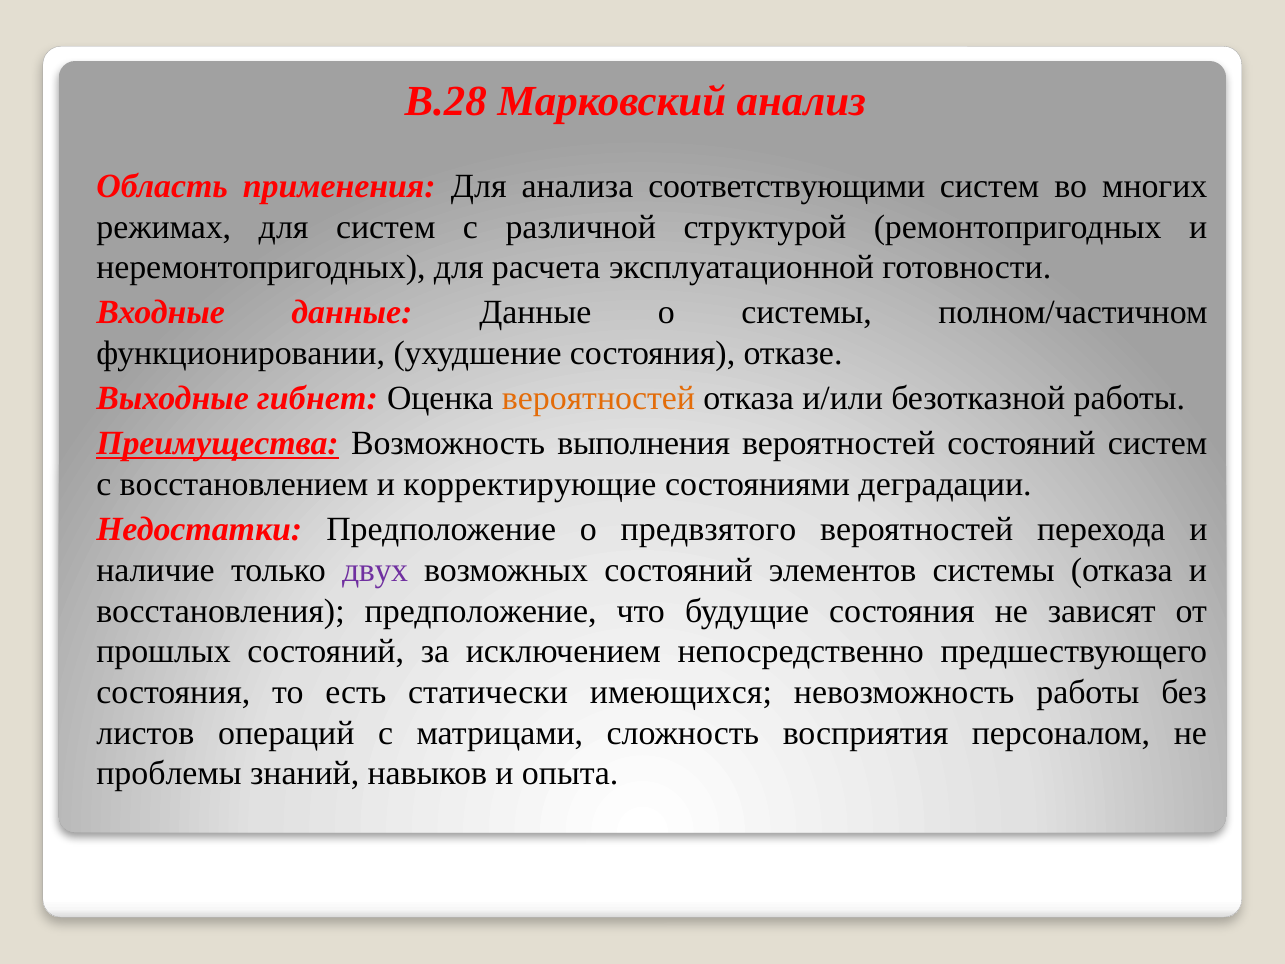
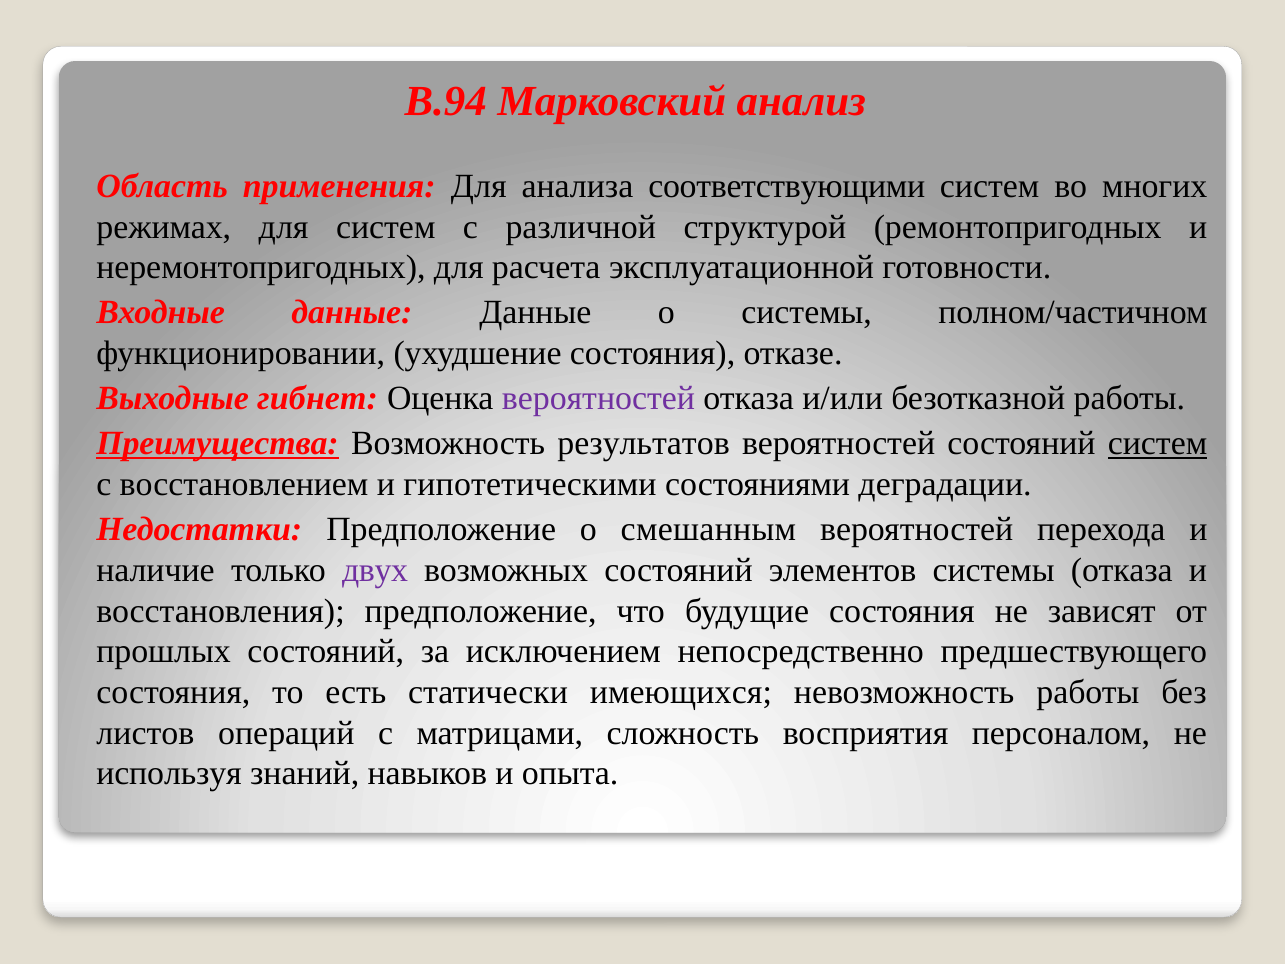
В.28: В.28 -> В.94 (446, 101)
вероятностей colour: orange -> purple (598, 398)
выполнения: выполнения -> результатов (644, 444)
систем underline: none -> present (1158, 444)
корректирующие: корректирующие -> гипотетическими (530, 484)
предвзятого: предвзятого -> смешанным (708, 529)
проблемы: проблемы -> используя (169, 773)
